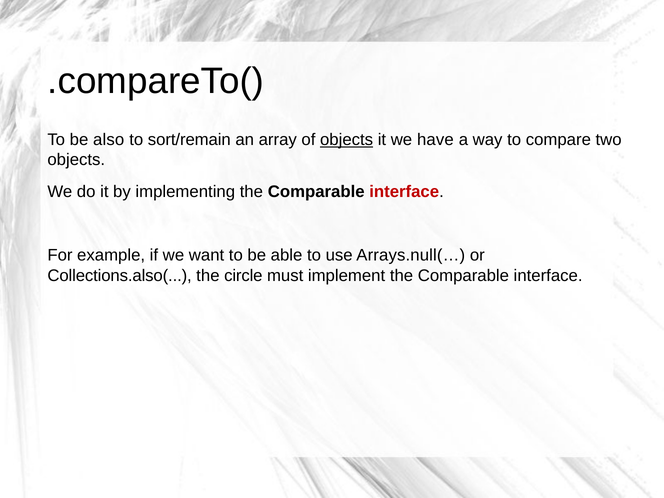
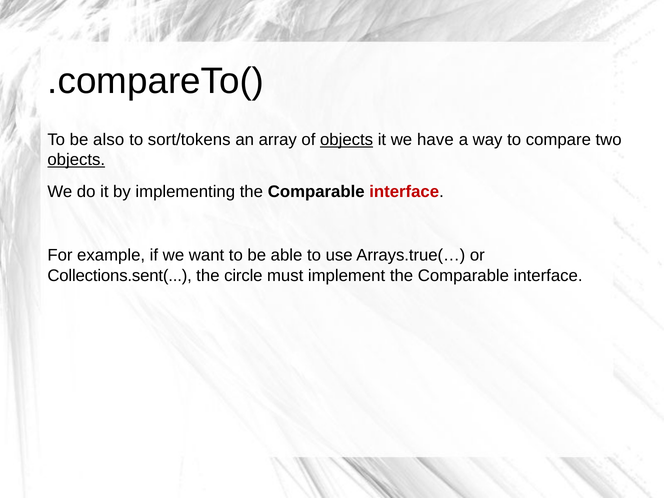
sort/remain: sort/remain -> sort/tokens (189, 140)
objects underline: none -> present (76, 160)
Arrays.null(…: Arrays.null(… -> Arrays.true(… (411, 255)
Collections.also(: Collections.also( -> Collections.sent( (120, 276)
